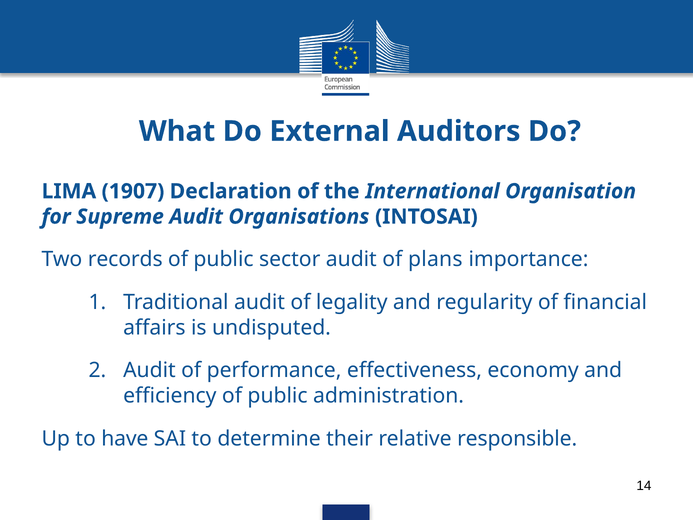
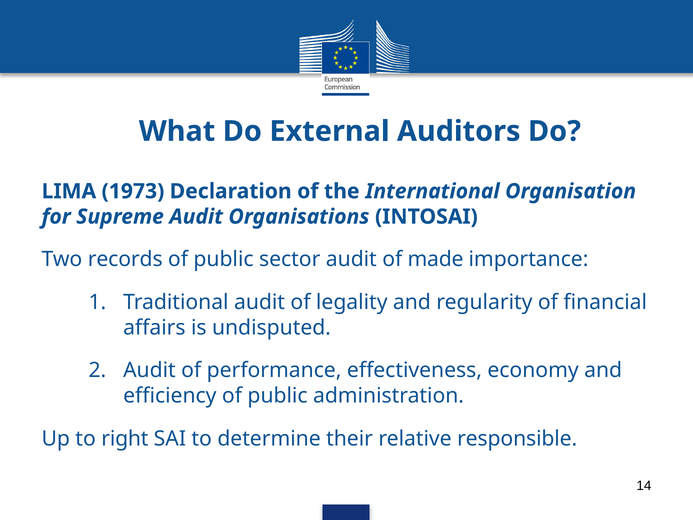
1907: 1907 -> 1973 (133, 191)
plans: plans -> made (436, 259)
have: have -> right (125, 438)
